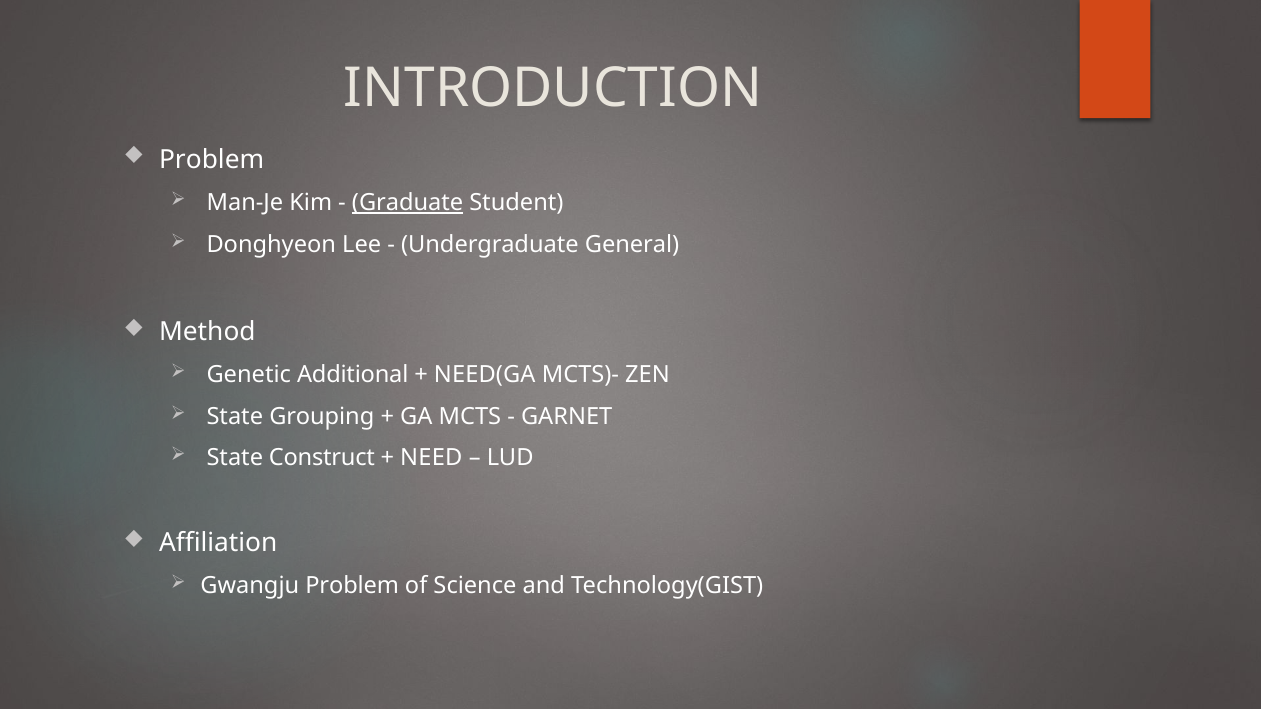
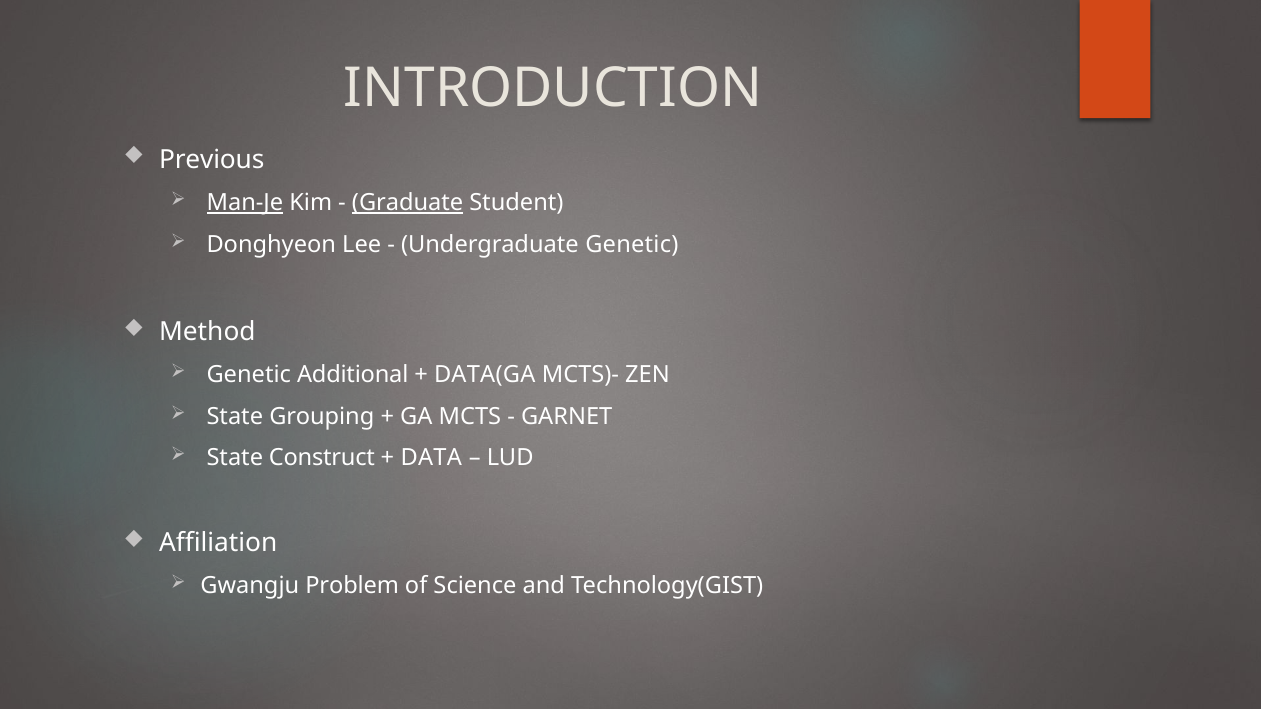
Problem: Problem -> Previous (212, 160)
Man-Je underline: none -> present (245, 203)
Undergraduate General: General -> Genetic (632, 244)
NEED(GA: NEED(GA -> DATA(GA (485, 375)
NEED: NEED -> DATA (431, 458)
